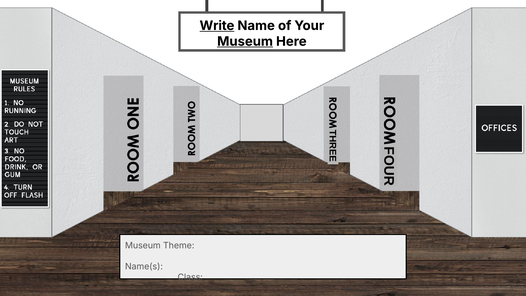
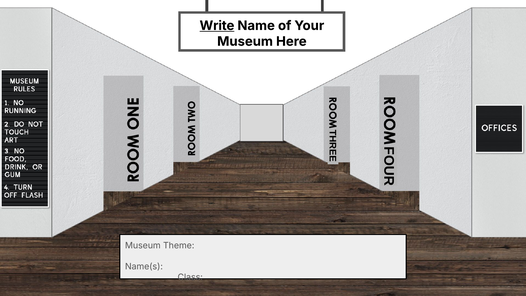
Museum underline: present -> none (245, 41)
